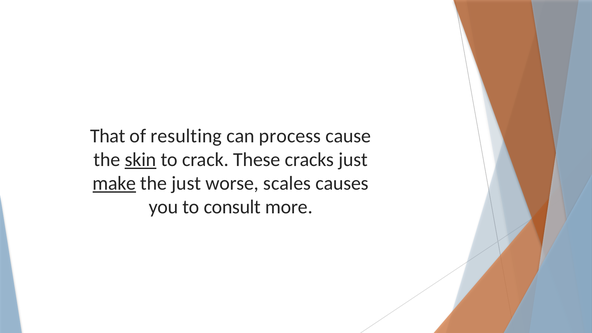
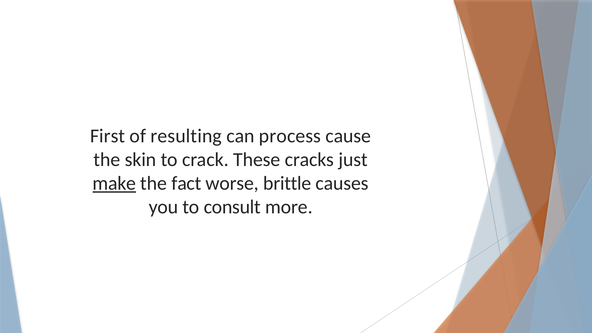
That: That -> First (108, 136)
skin underline: present -> none (141, 160)
the just: just -> fact (186, 183)
scales: scales -> brittle (287, 183)
